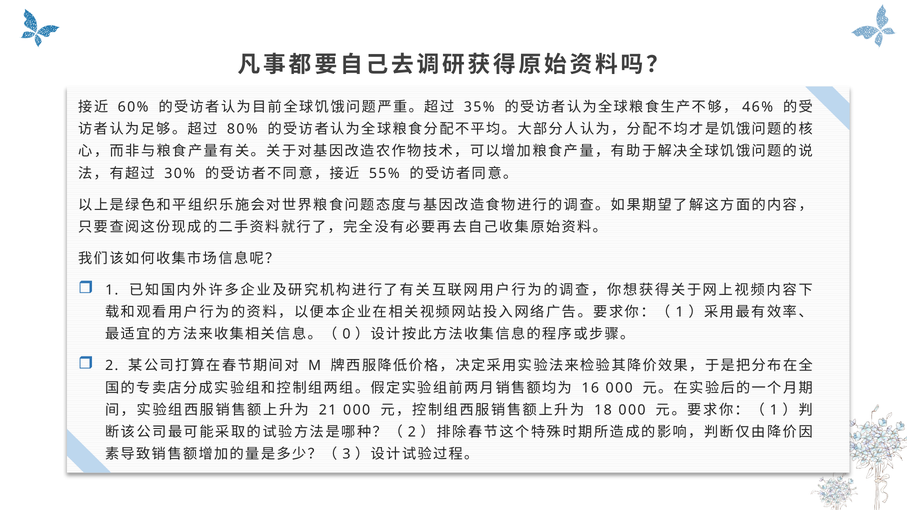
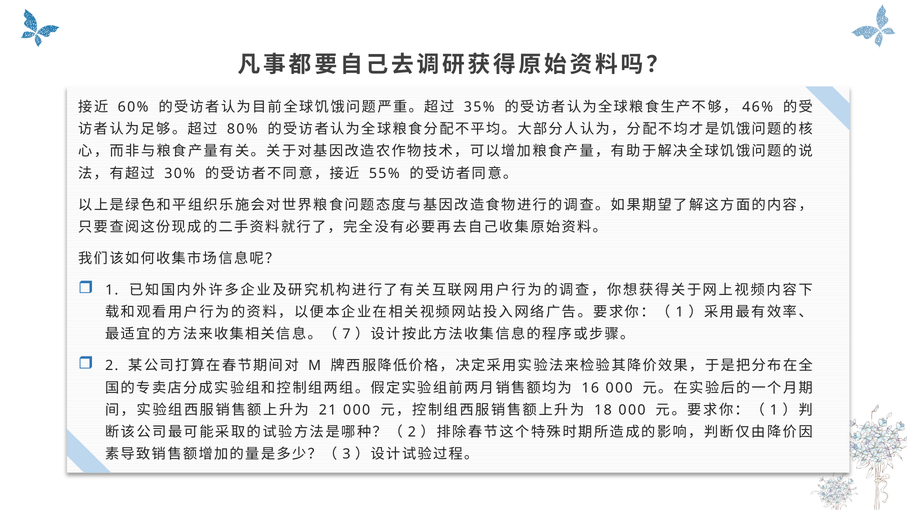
0: 0 -> 7 (346, 334)
